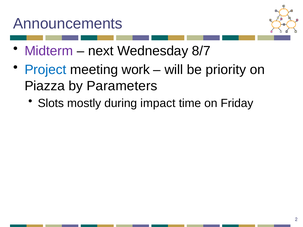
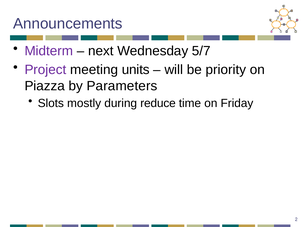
8/7: 8/7 -> 5/7 (201, 51)
Project colour: blue -> purple (45, 70)
work: work -> units (136, 70)
impact: impact -> reduce (158, 103)
